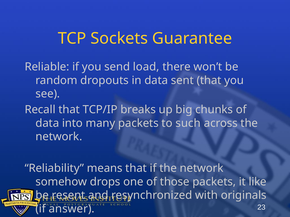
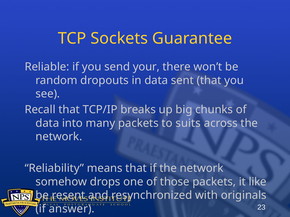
load: load -> your (146, 67)
to such: such -> suits (188, 123)
